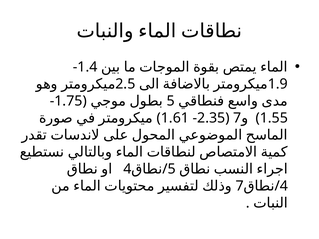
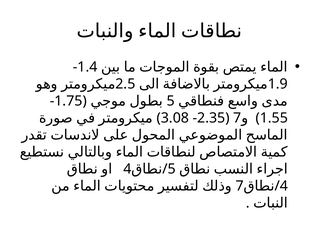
1.61: 1.61 -> 3.08 (175, 118)
